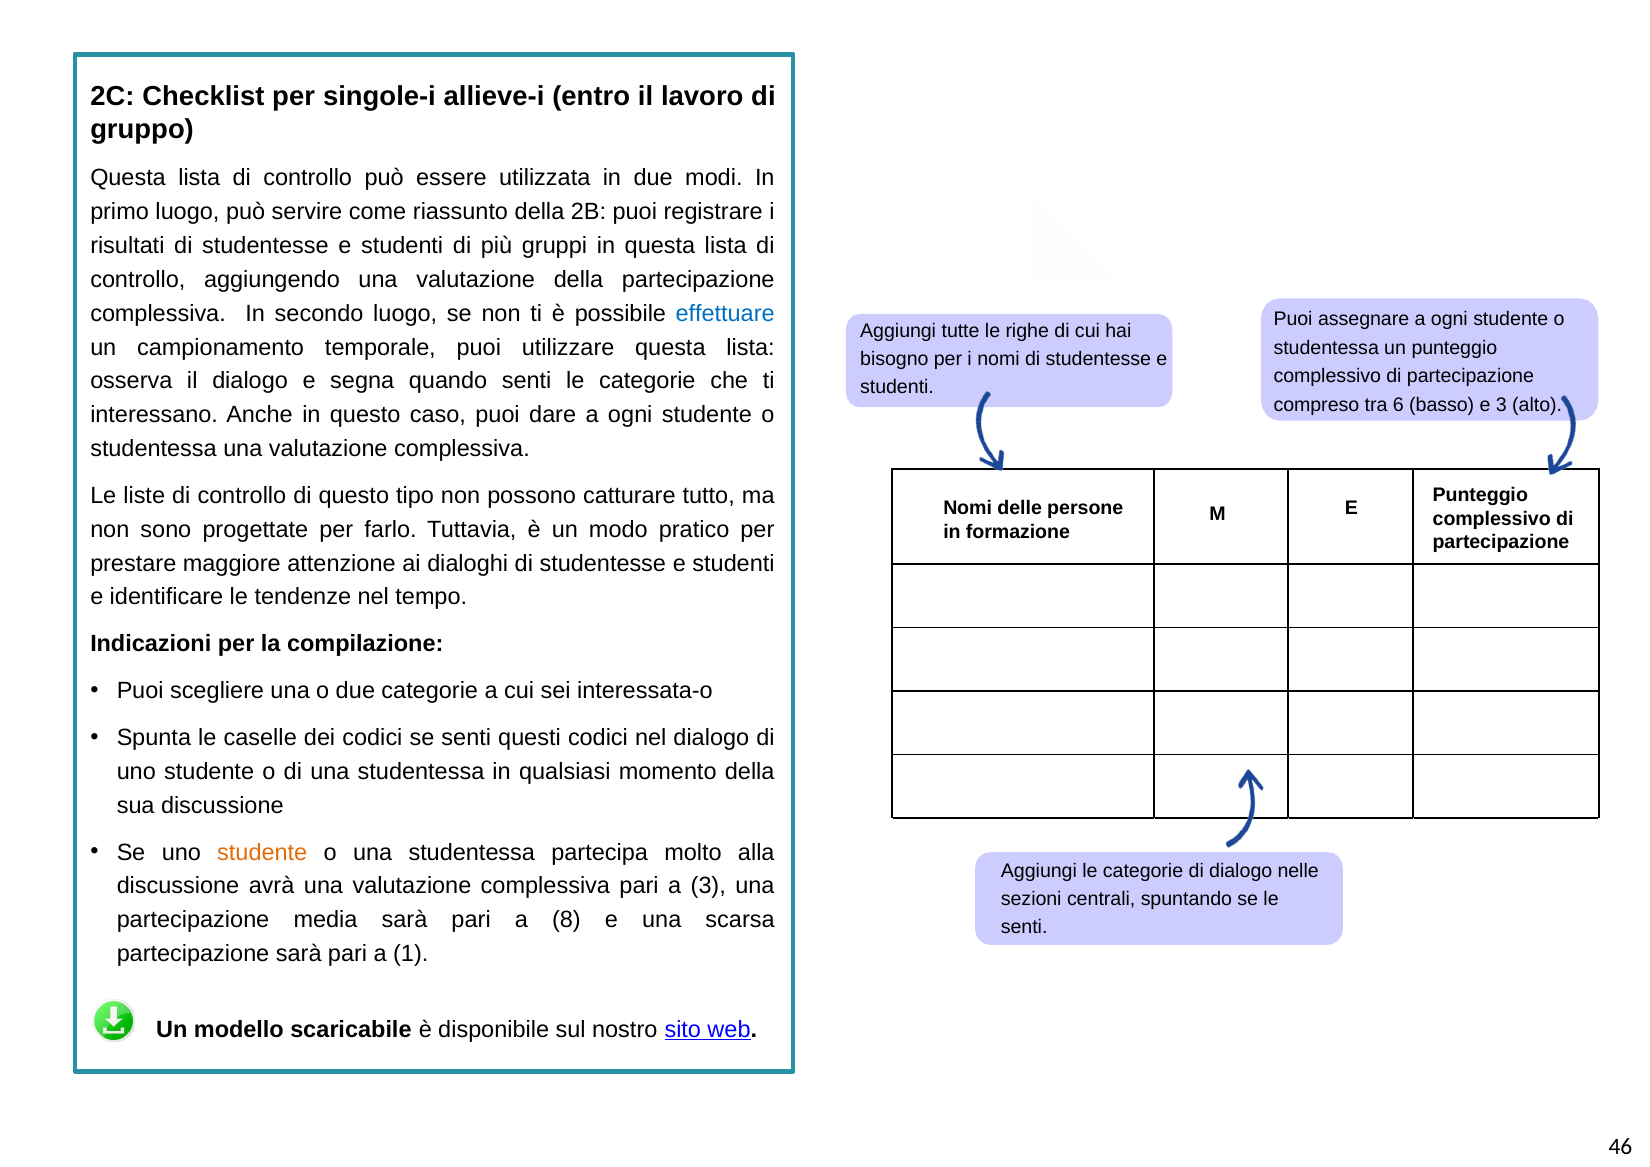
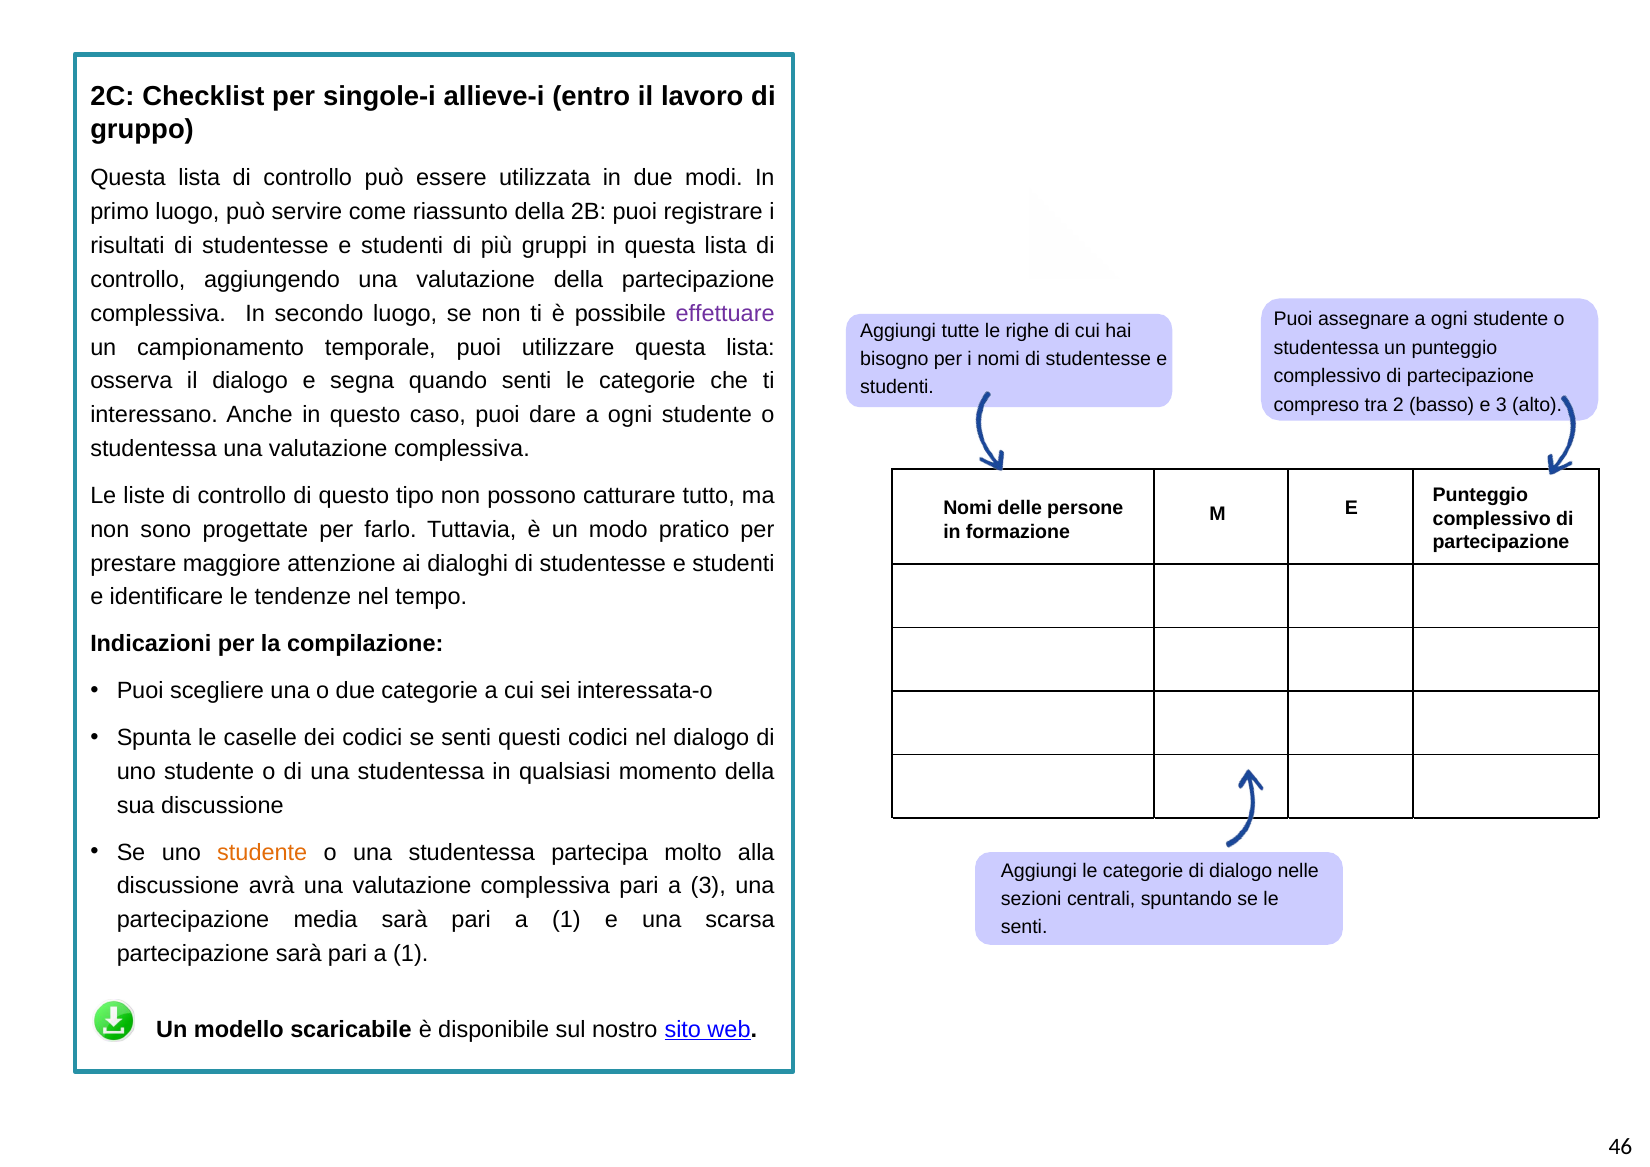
effettuare colour: blue -> purple (725, 313)
6: 6 -> 2 (1398, 405)
8: 8 -> 1 (566, 920)
